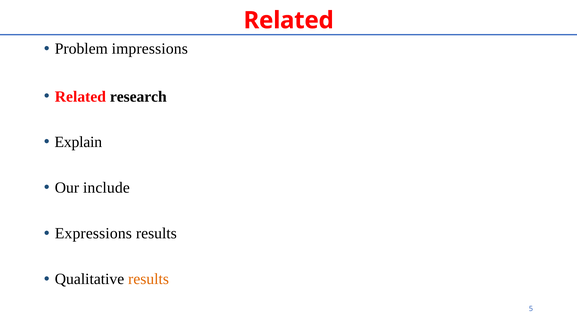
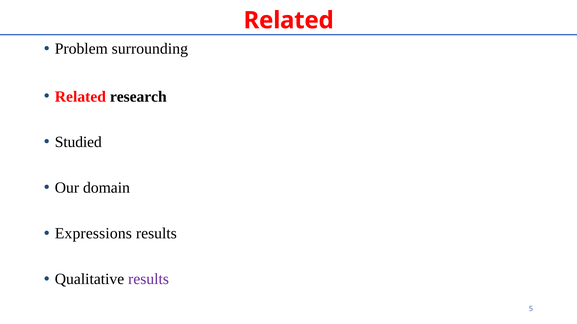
impressions: impressions -> surrounding (150, 49)
Explain: Explain -> Studied (78, 142)
include: include -> domain (106, 188)
results colour: orange -> purple (149, 280)
